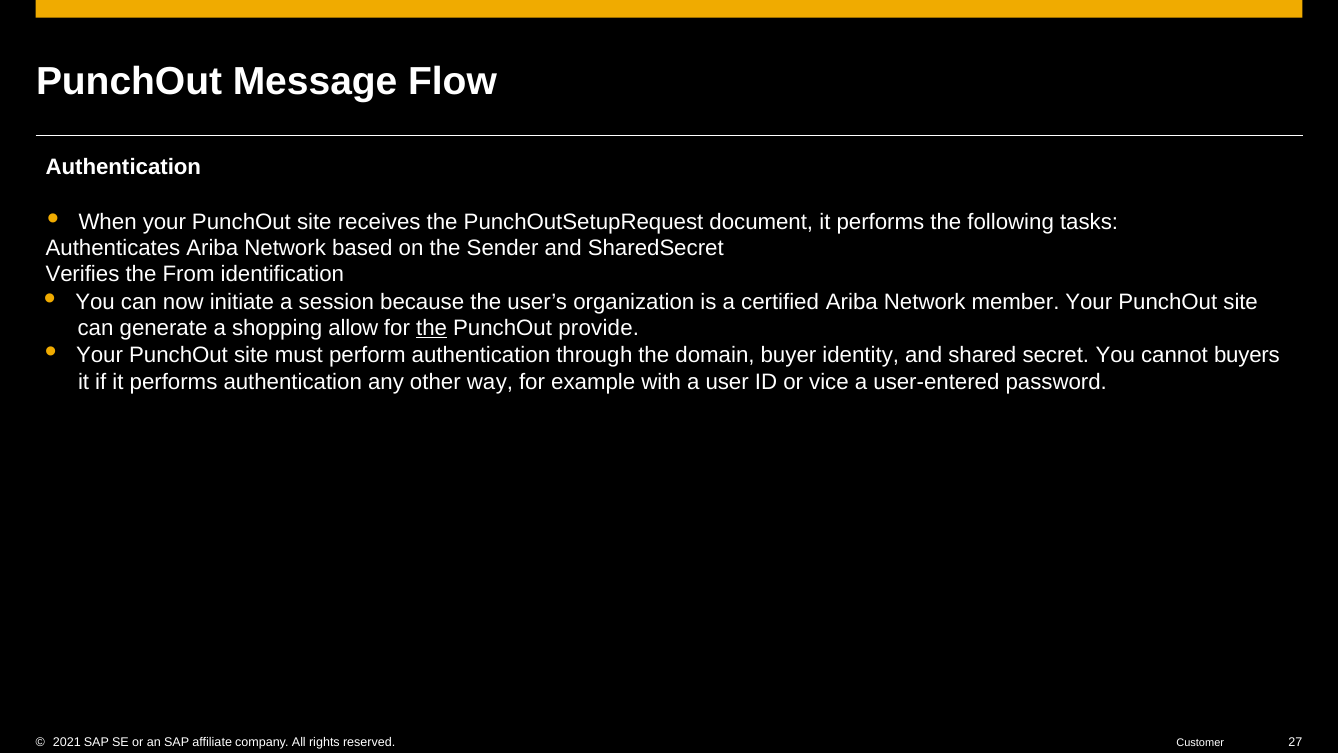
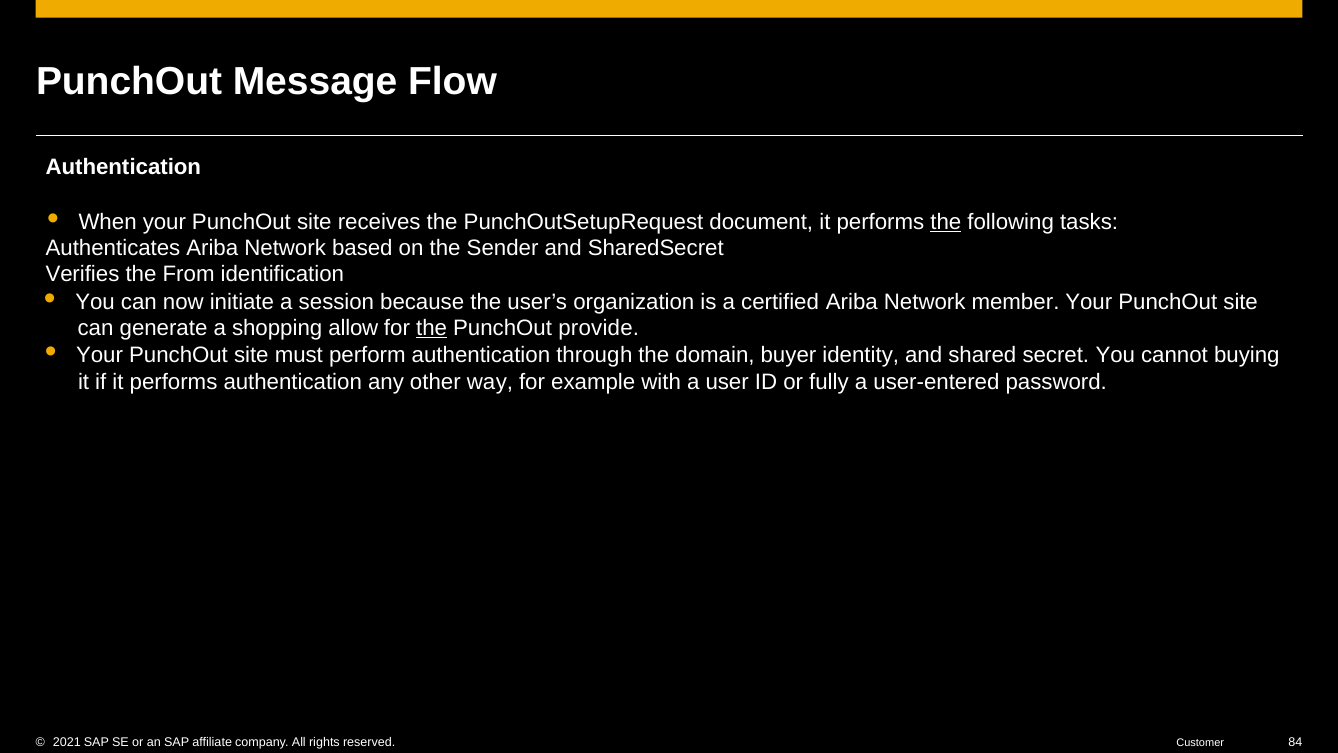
the underline: none -> present (946, 222)
buyers: buyers -> buying (1247, 355)
vice: vice -> fully (829, 382)
27: 27 -> 84 (1295, 742)
